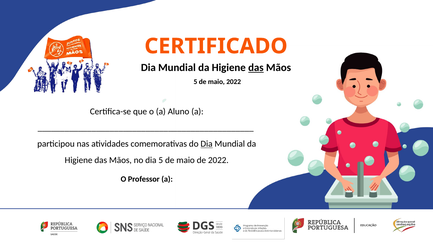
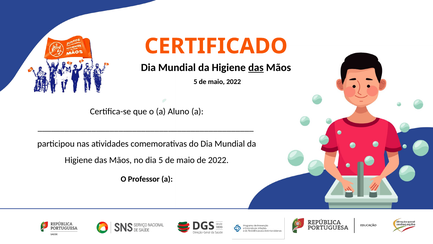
Dia underline: present -> none (207, 144)
